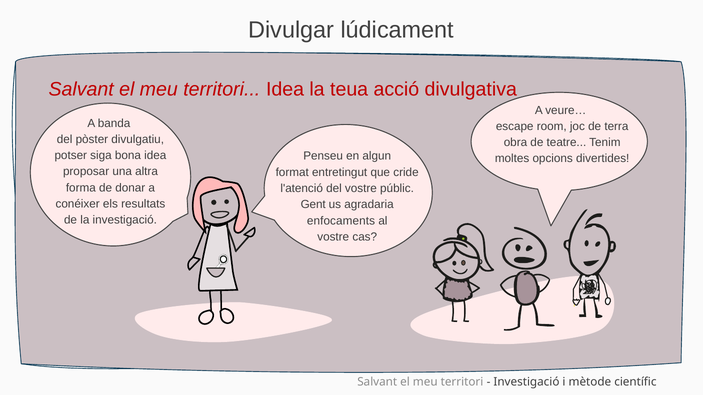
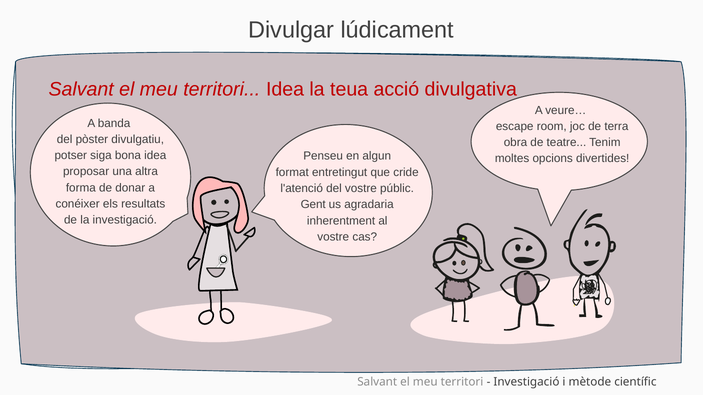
enfocaments: enfocaments -> inherentment (341, 221)
